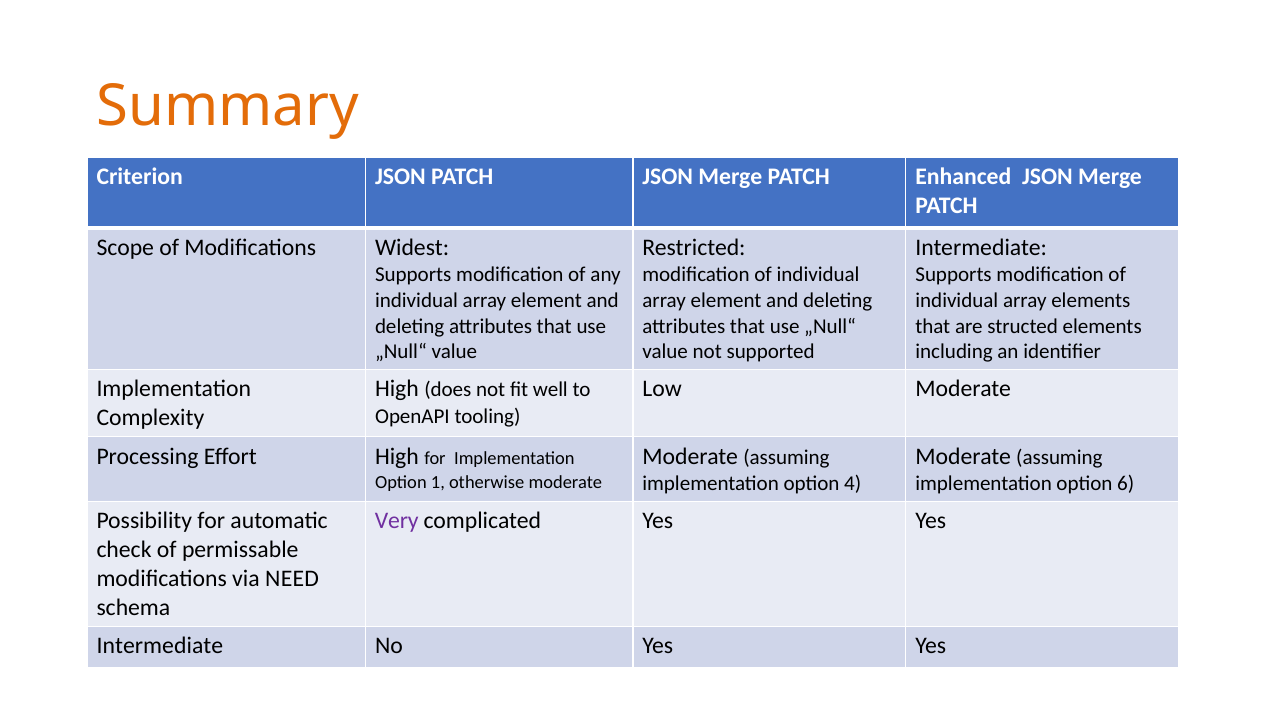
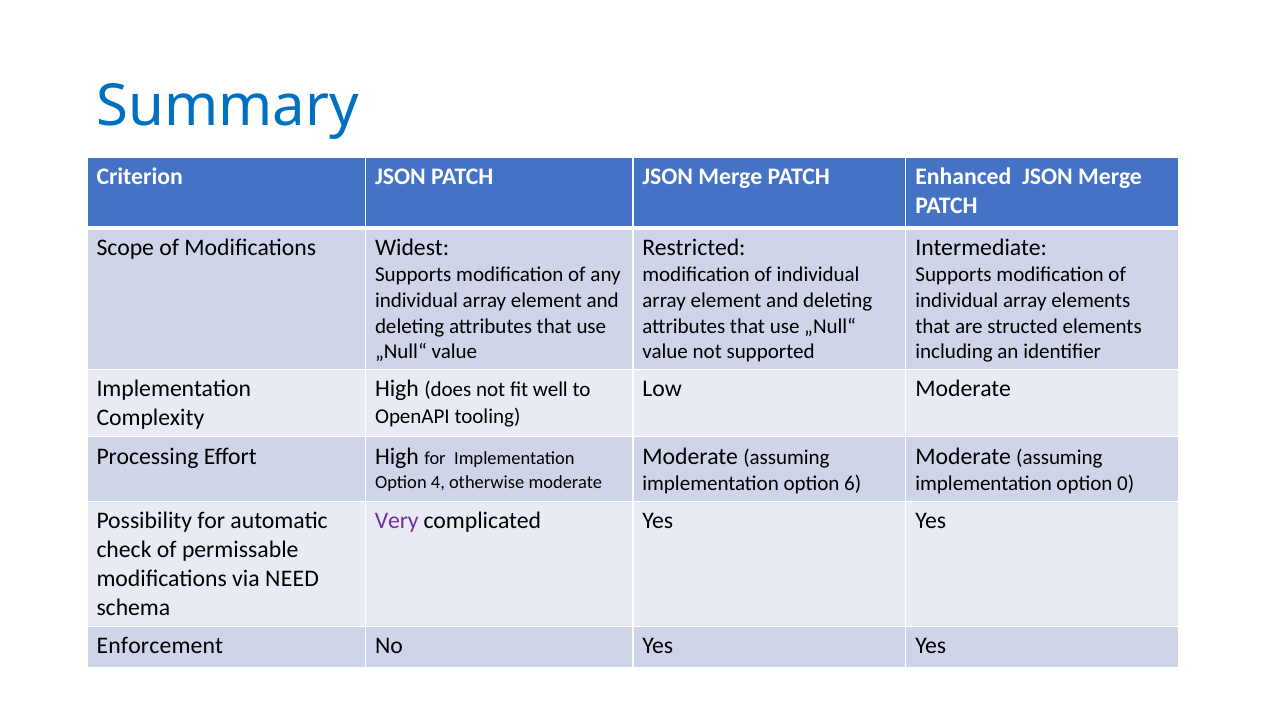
Summary colour: orange -> blue (228, 106)
1: 1 -> 4 (438, 482)
4: 4 -> 6 (853, 484)
6: 6 -> 0 (1126, 484)
Intermediate: Intermediate -> Enforcement (160, 646)
